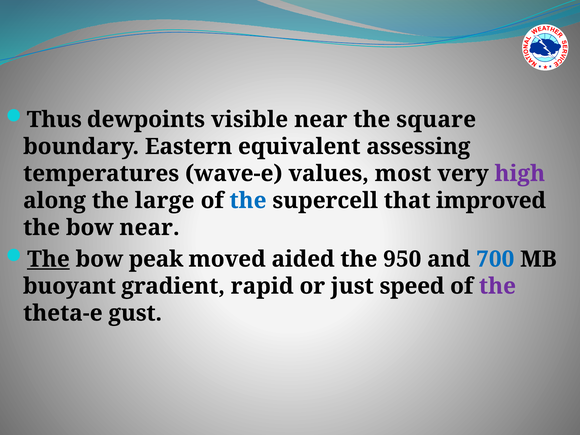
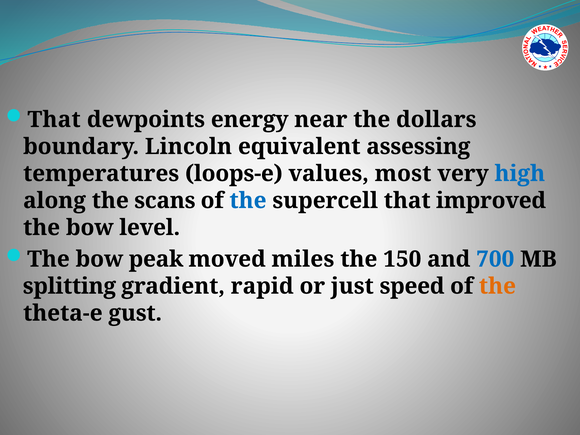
Thus: Thus -> That (54, 120)
visible: visible -> energy (250, 120)
square: square -> dollars (436, 120)
Eastern: Eastern -> Lincoln (188, 147)
wave-e: wave-e -> loops-e (234, 174)
high colour: purple -> blue (520, 174)
large: large -> scans (165, 201)
bow near: near -> level (150, 228)
The underline: present -> none (48, 259)
aided: aided -> miles (303, 259)
950: 950 -> 150 (402, 259)
buoyant: buoyant -> splitting (69, 286)
the colour: purple -> orange (497, 286)
